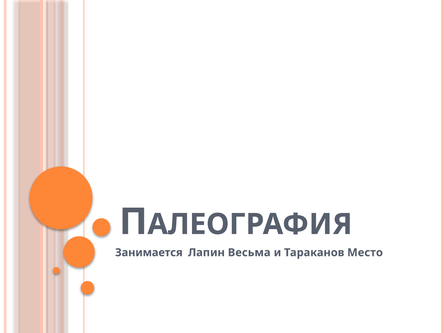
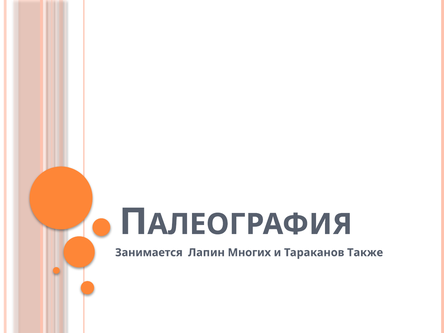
Весьма: Весьма -> Многих (249, 253)
Место: Место -> Также (365, 253)
